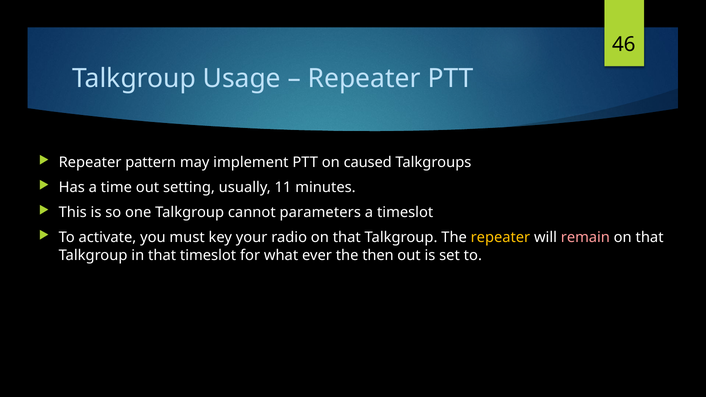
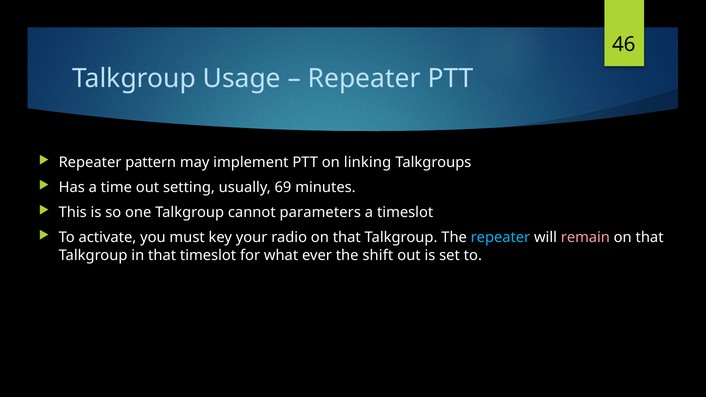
caused: caused -> linking (368, 162)
11: 11 -> 69 (283, 188)
repeater colour: yellow -> light blue (500, 238)
then: then -> shift (378, 255)
